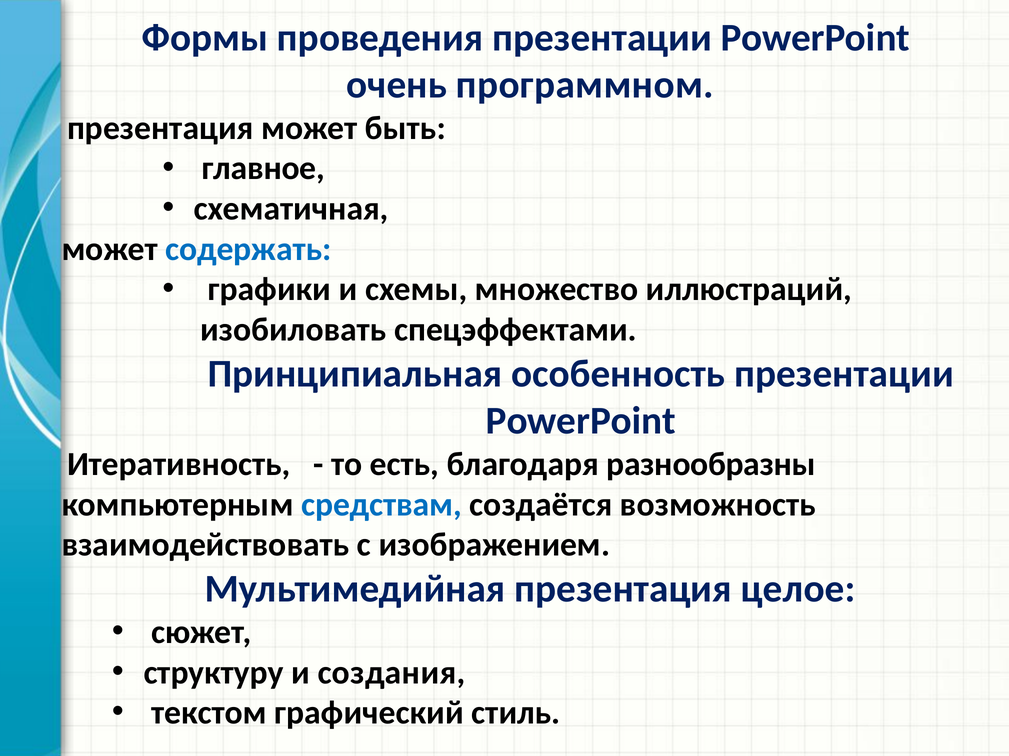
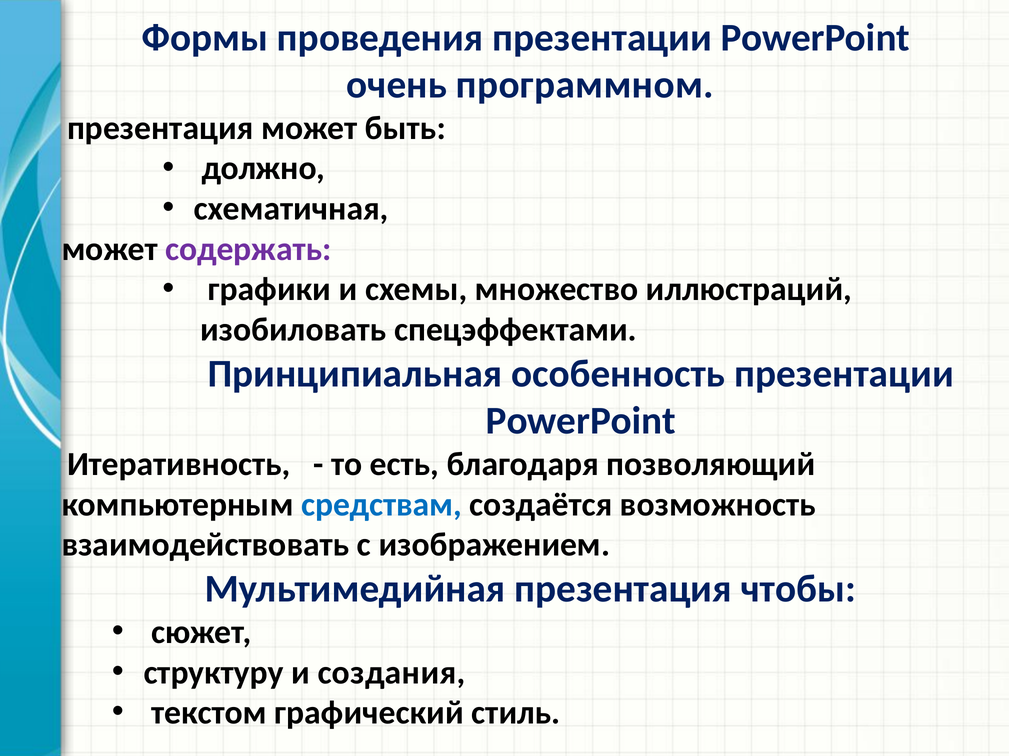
главное: главное -> должно (263, 169)
содержать colour: blue -> purple (248, 249)
разнообразны: разнообразны -> позволяющий (711, 465)
целое: целое -> чтобы (798, 589)
